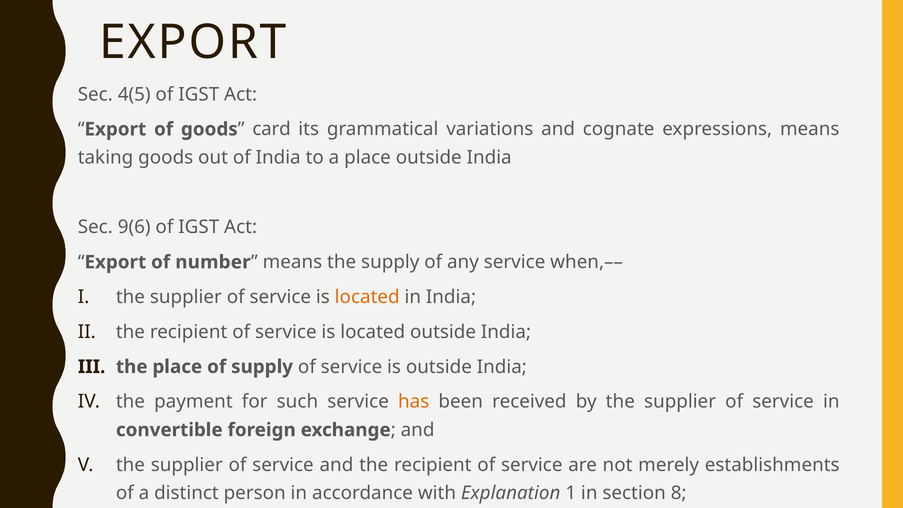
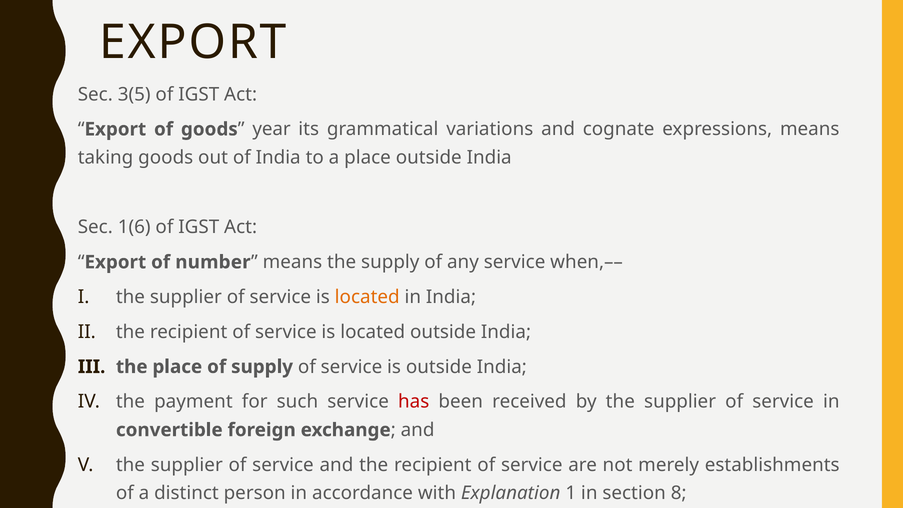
4(5: 4(5 -> 3(5 (134, 94)
card: card -> year (272, 129)
9(6: 9(6 -> 1(6 (134, 227)
has colour: orange -> red (414, 402)
